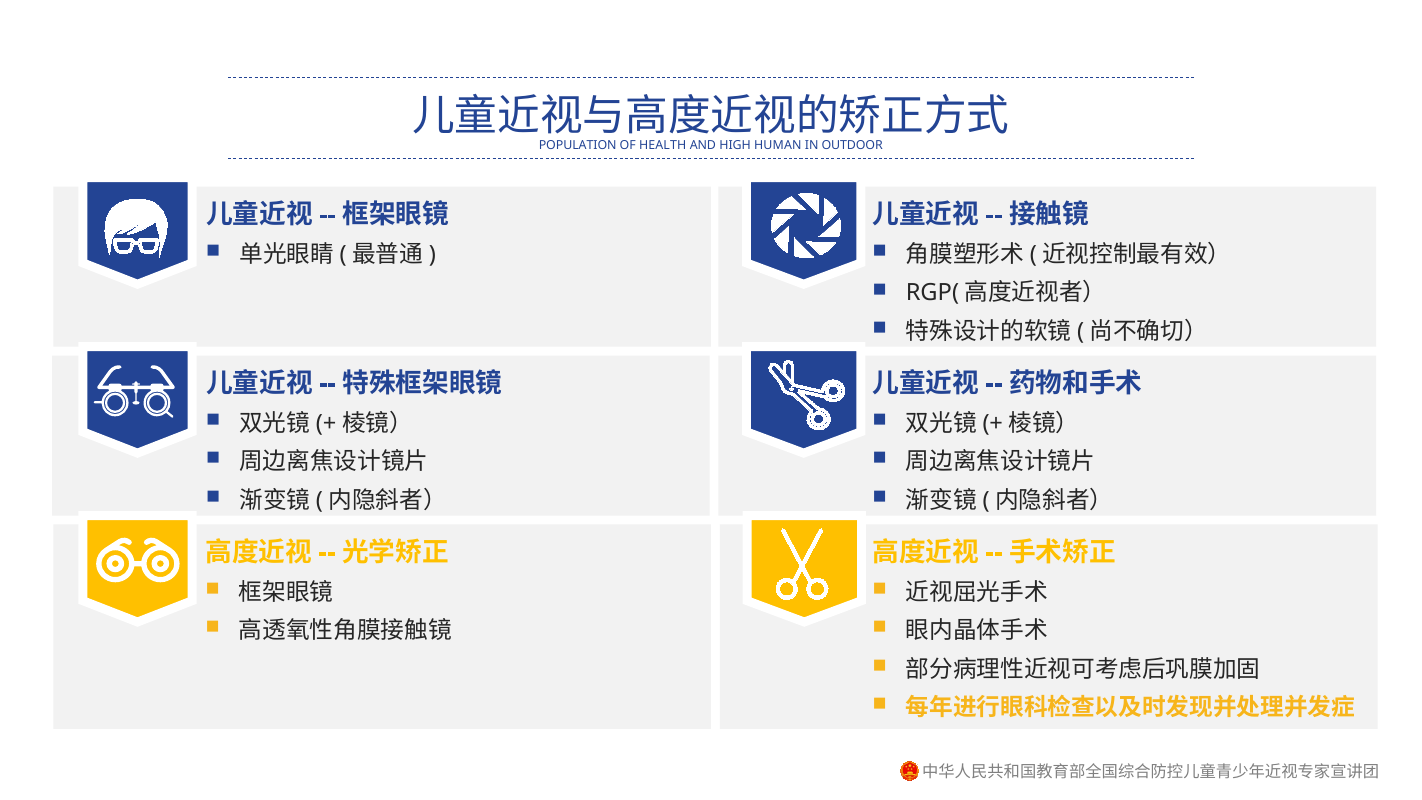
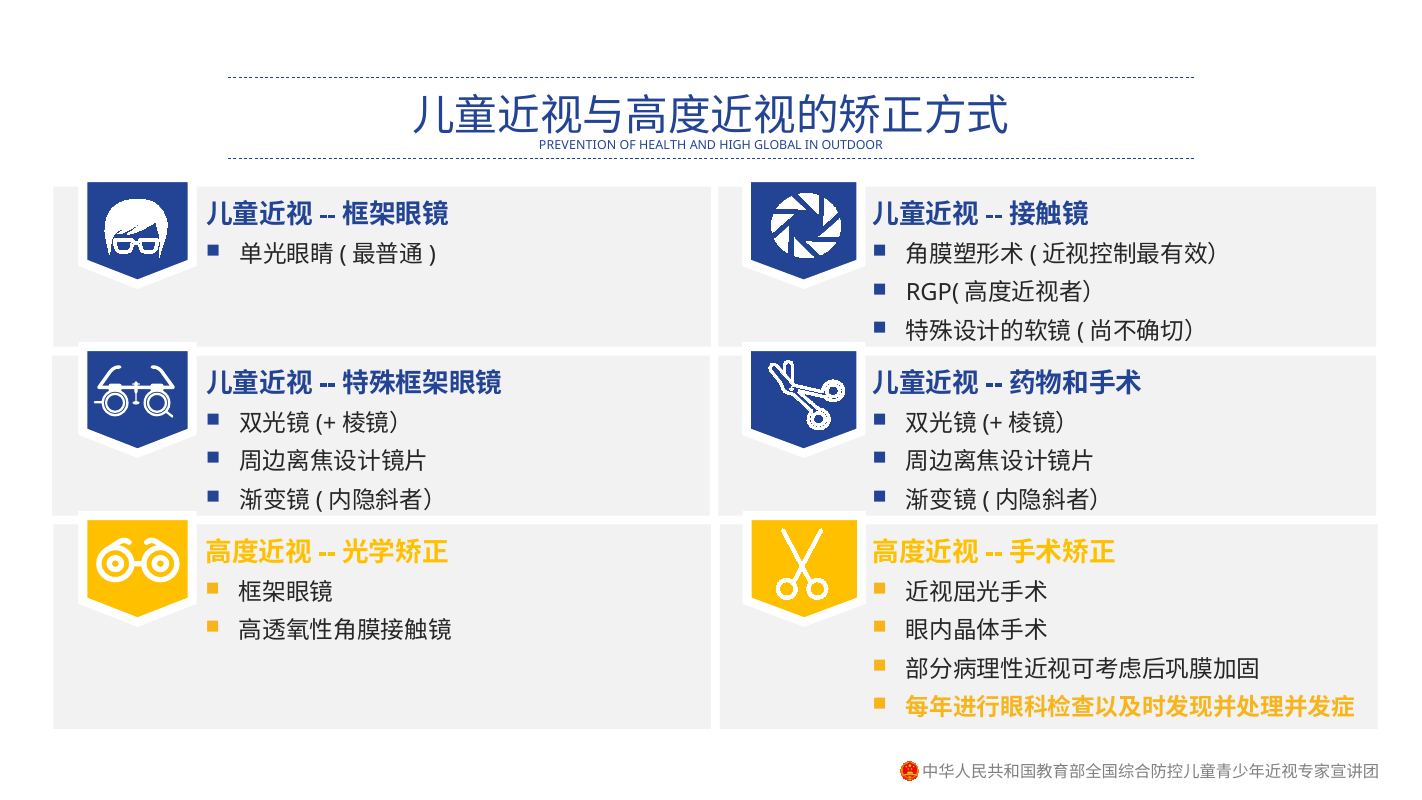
POPULATION: POPULATION -> PREVENTION (578, 146)
HUMAN: HUMAN -> GLOBAL (778, 146)
